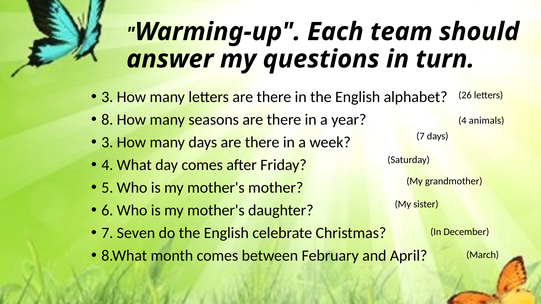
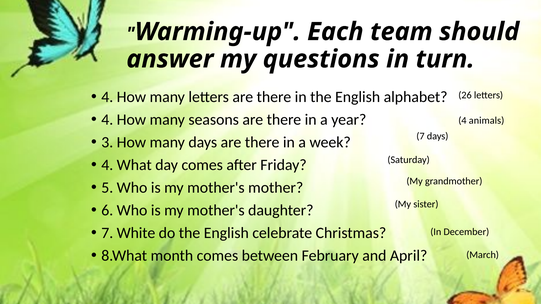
3: 3 -> 4 (107, 97)
8: 8 -> 4 (107, 120)
Seven: Seven -> White (136, 233)
